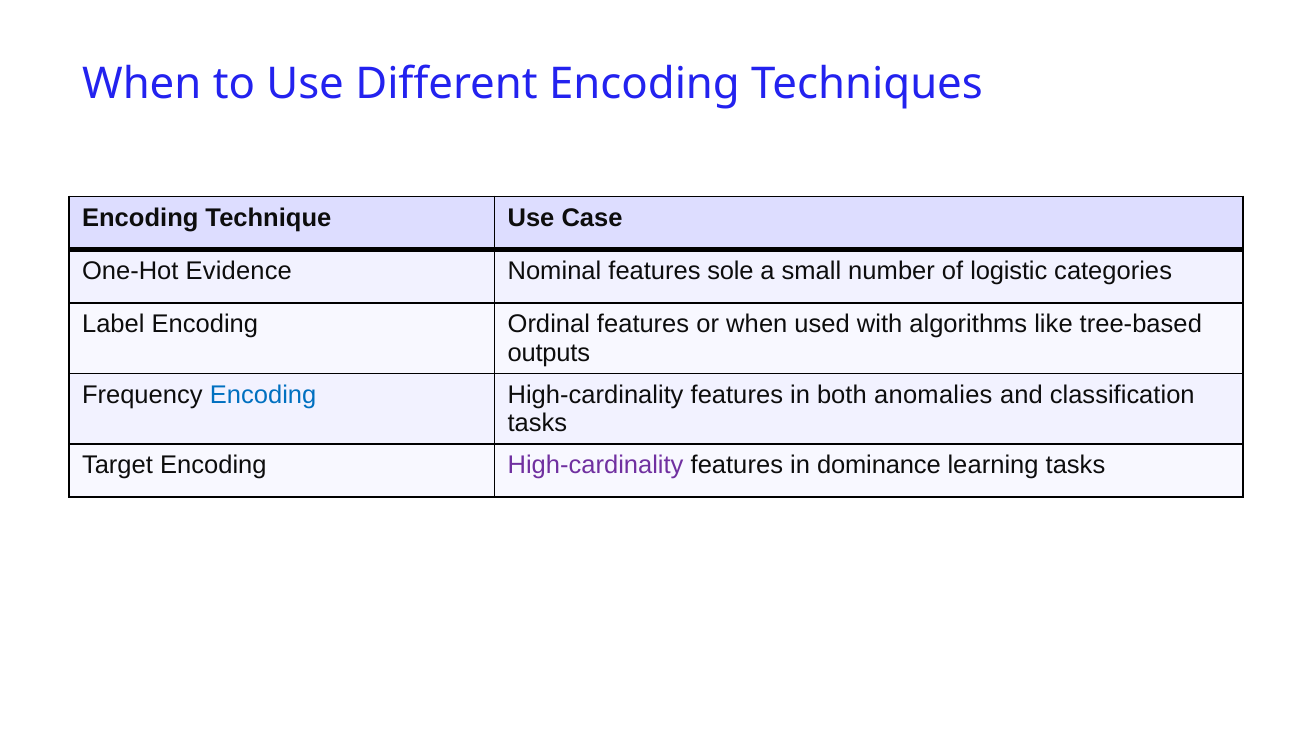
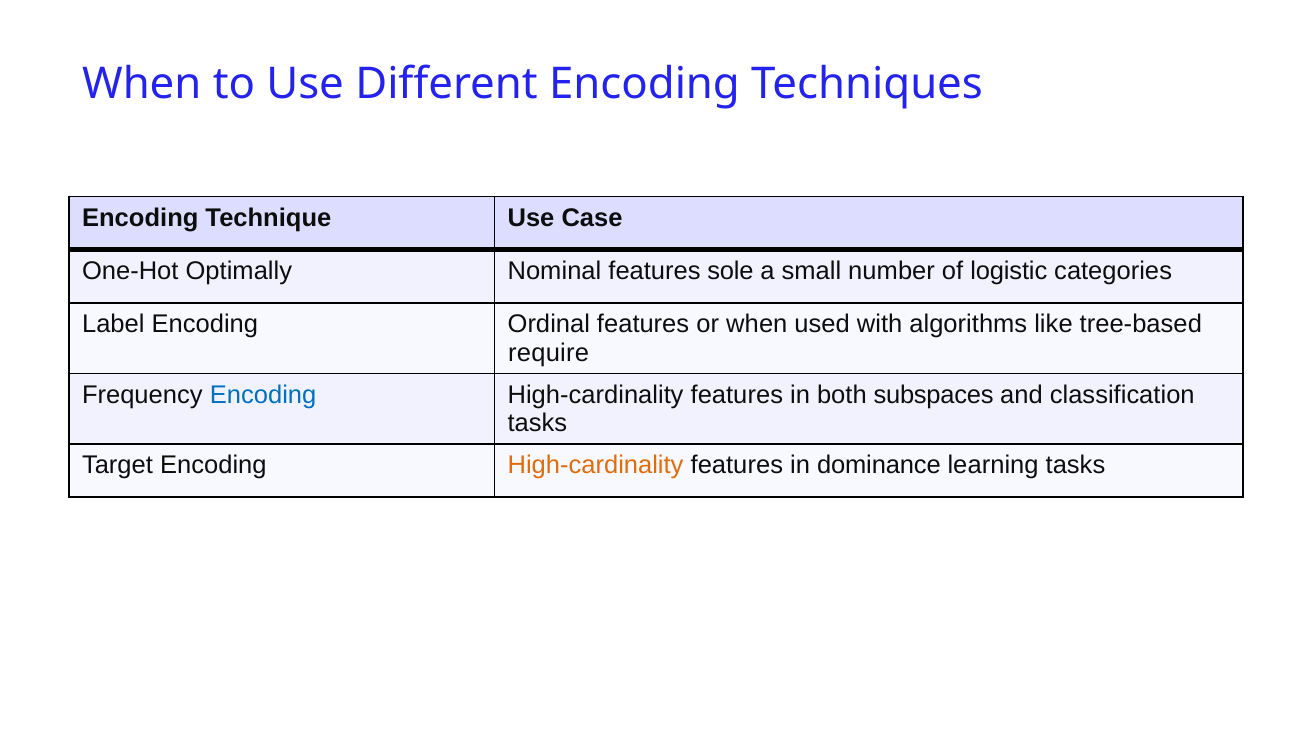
Evidence: Evidence -> Optimally (239, 271)
outputs: outputs -> require (549, 353)
anomalies: anomalies -> subspaces (934, 395)
High-cardinality colour: purple -> orange (596, 465)
